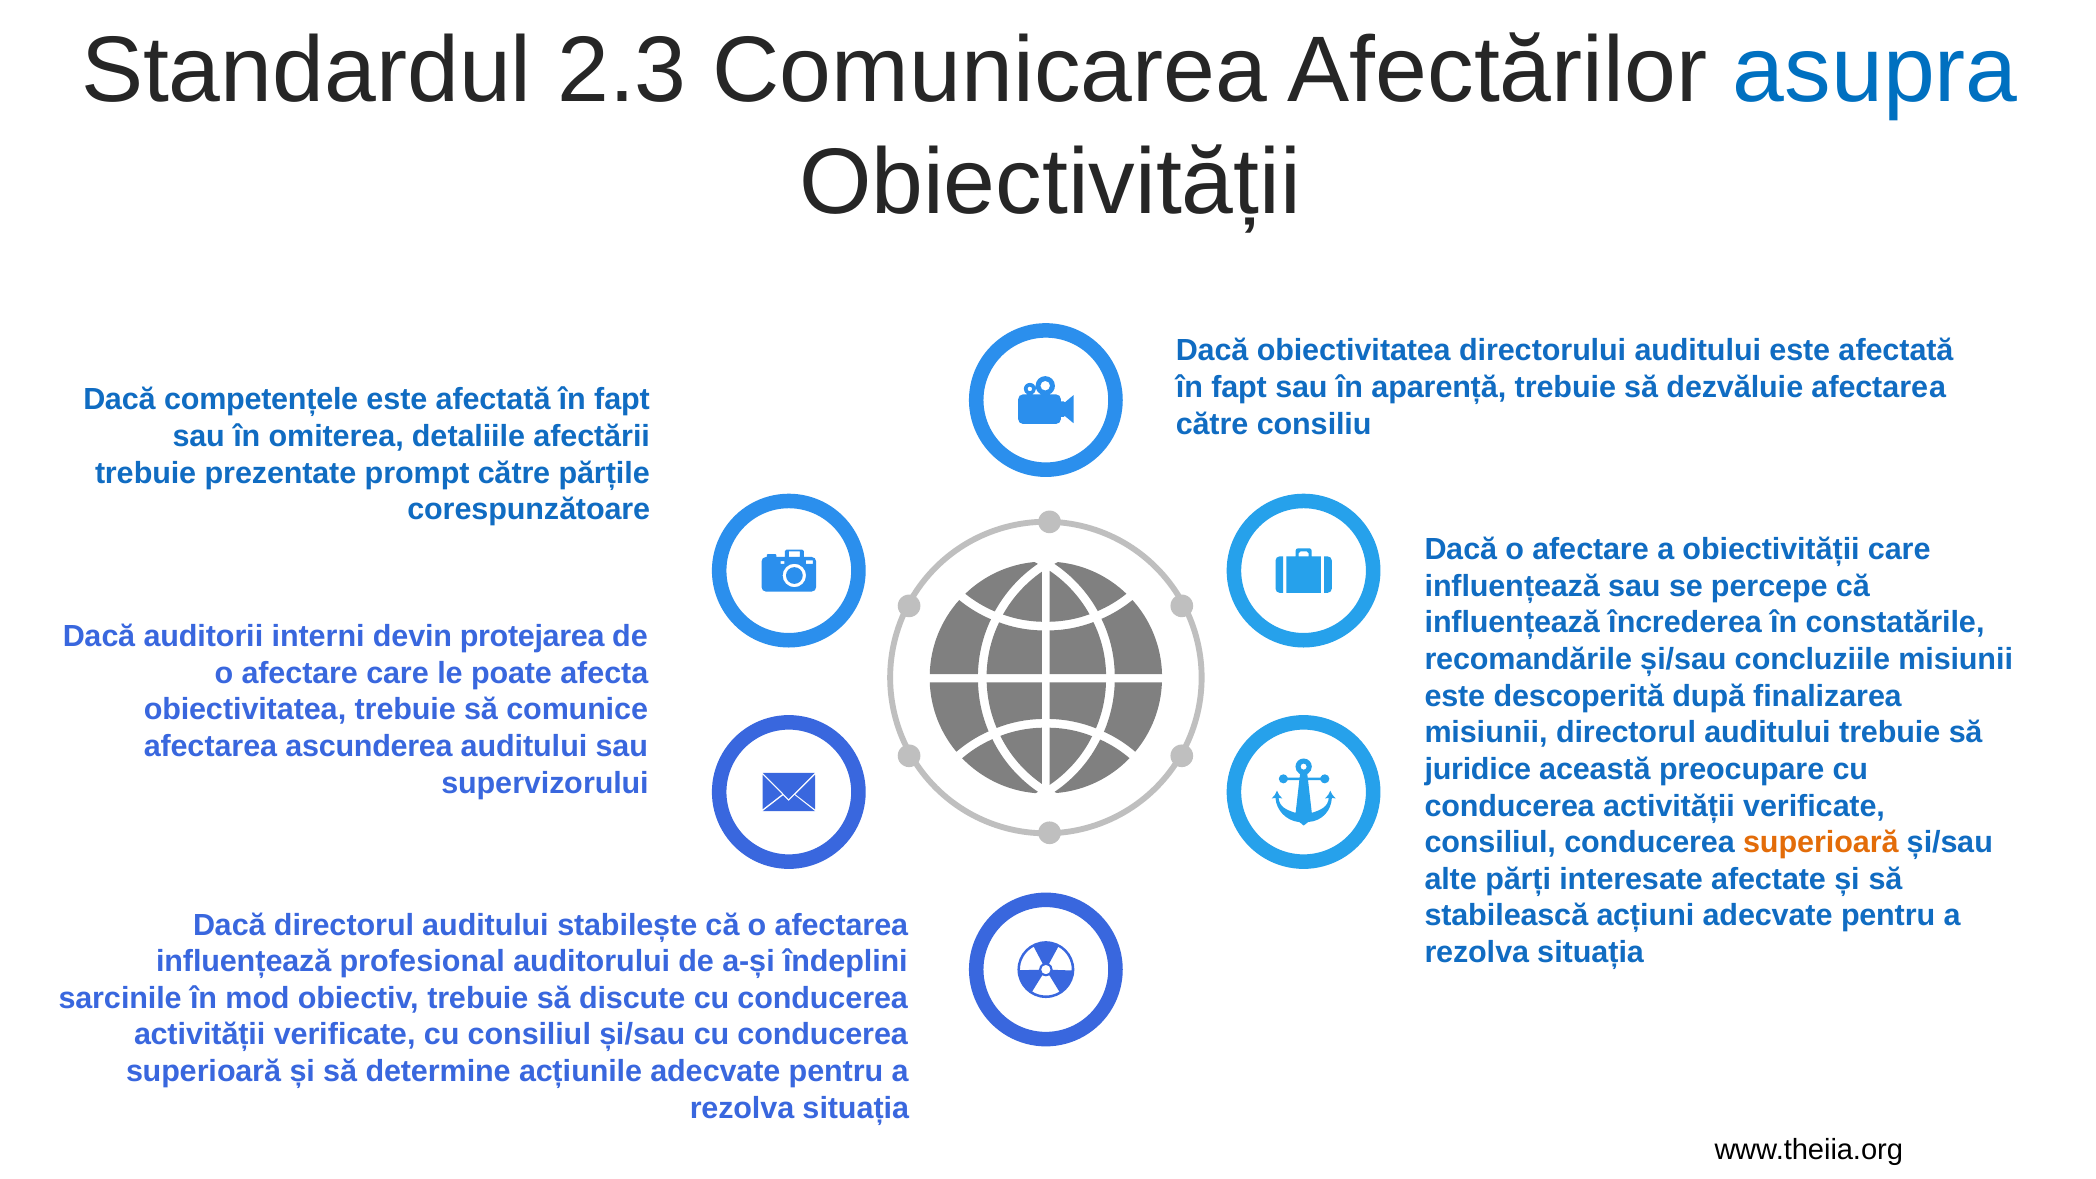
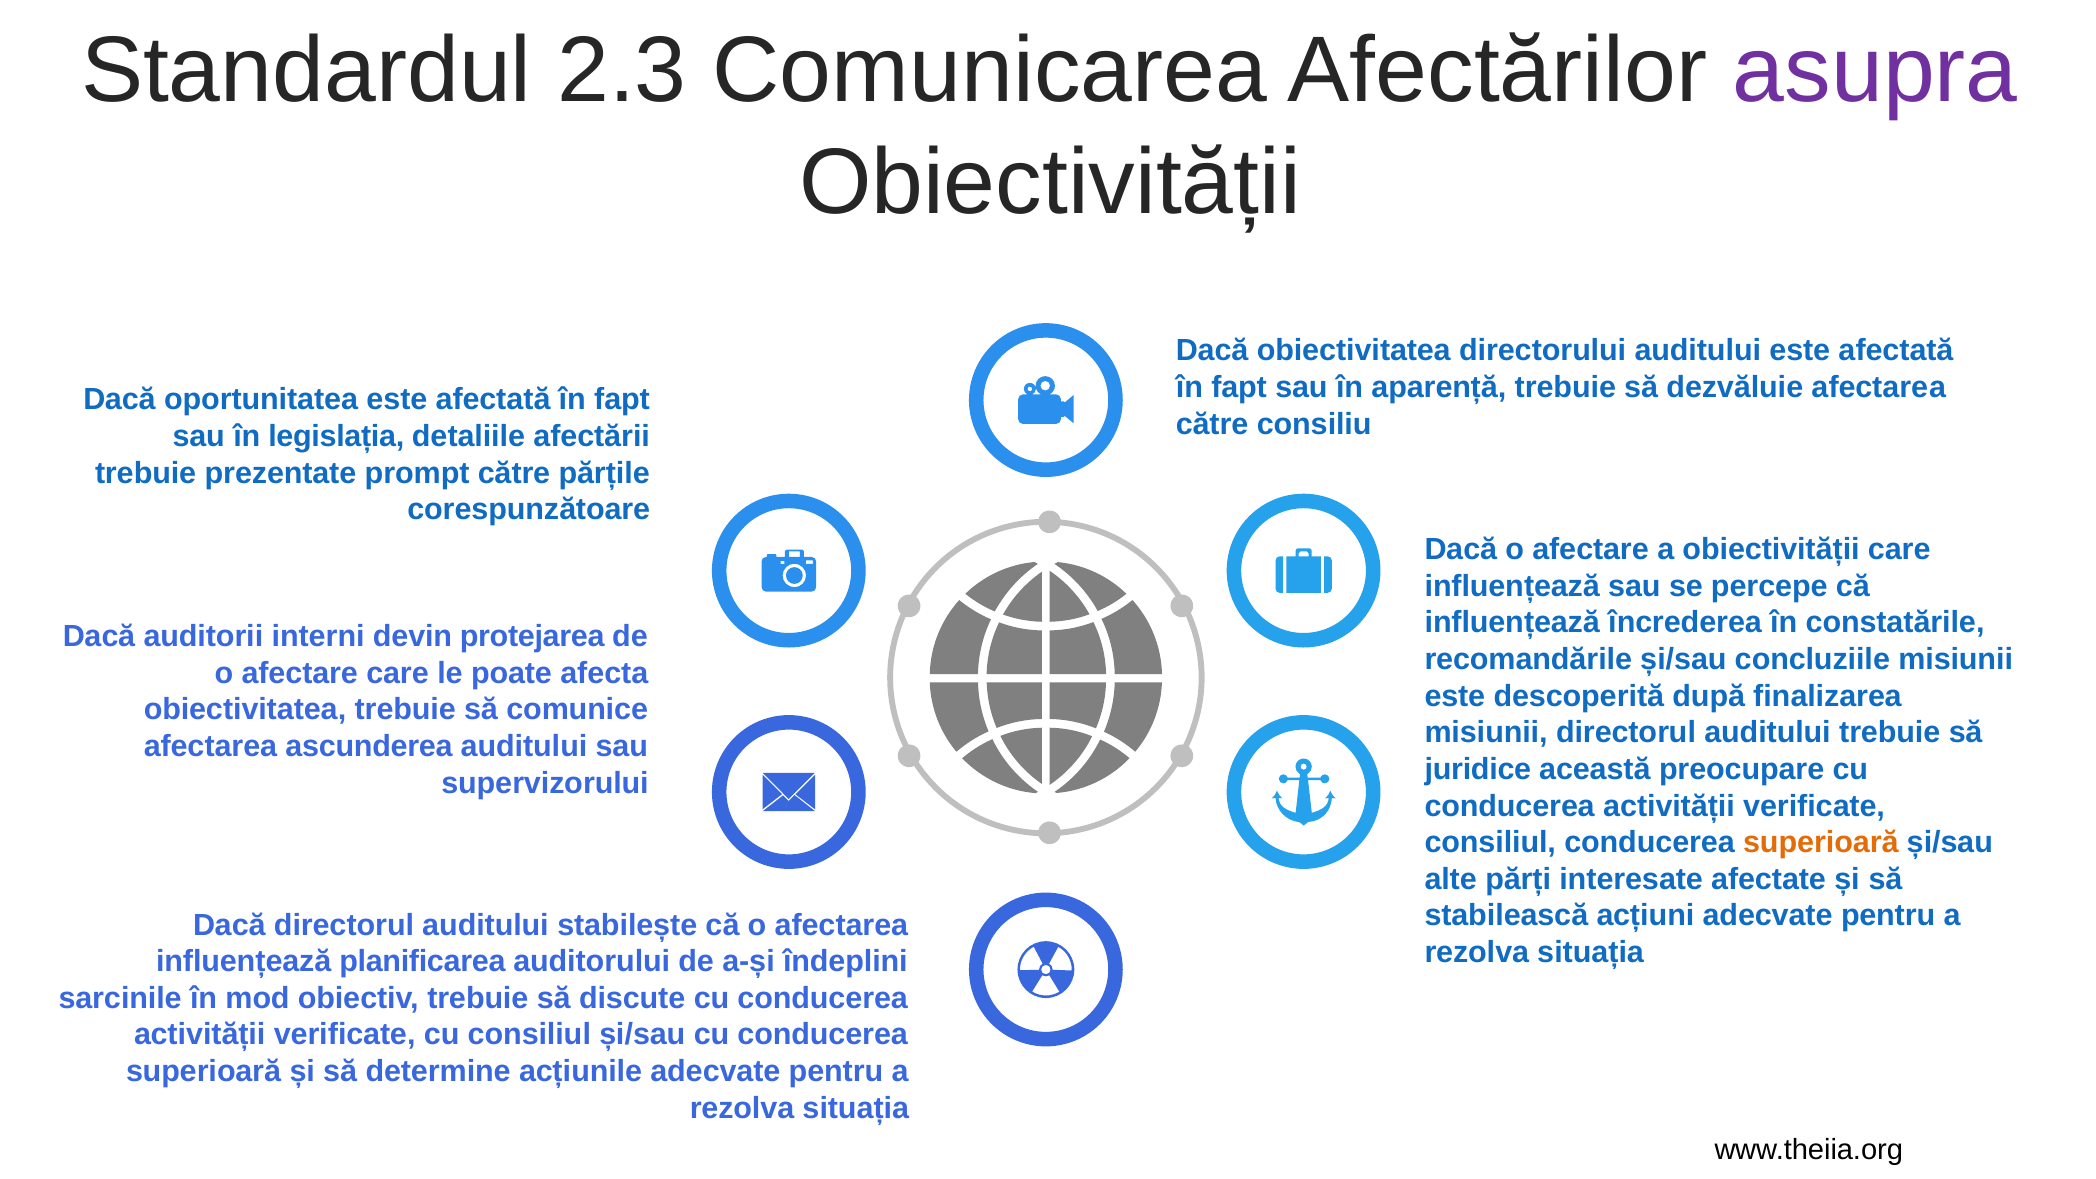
asupra colour: blue -> purple (1875, 71)
competențele: competențele -> oportunitatea (261, 400)
omiterea: omiterea -> legislația (336, 437)
profesional: profesional -> planificarea (422, 962)
